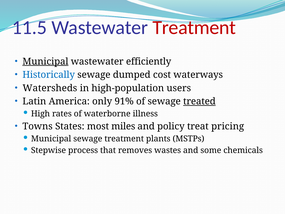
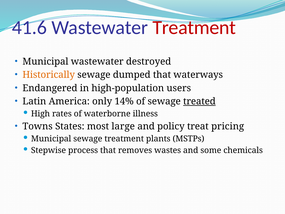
11.5: 11.5 -> 41.6 (29, 28)
Municipal underline: present -> none (45, 61)
efficiently: efficiently -> destroyed (149, 61)
Historically colour: blue -> orange (49, 75)
dumped cost: cost -> that (162, 75)
Watersheds: Watersheds -> Endangered (50, 88)
91%: 91% -> 14% (124, 101)
miles: miles -> large (123, 126)
